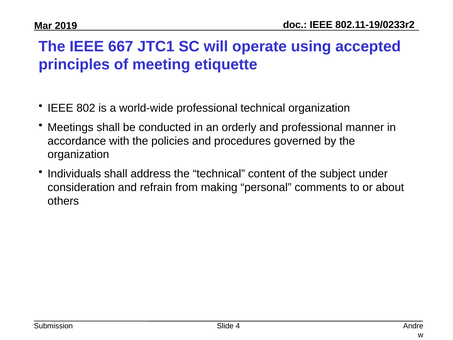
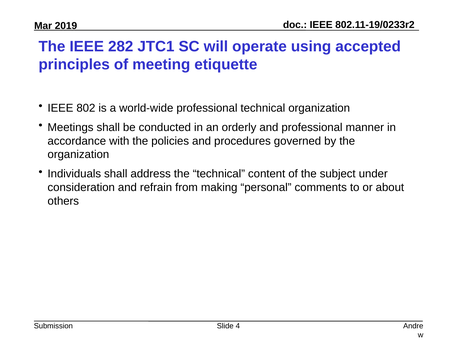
667: 667 -> 282 (121, 46)
